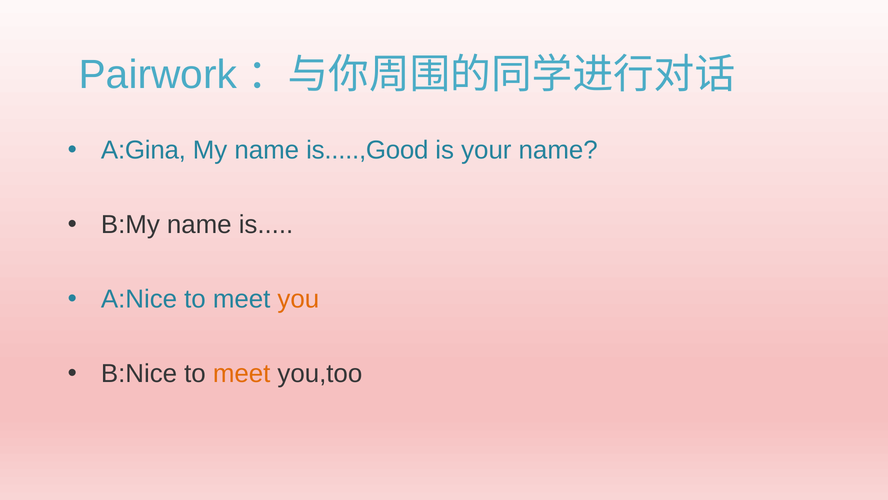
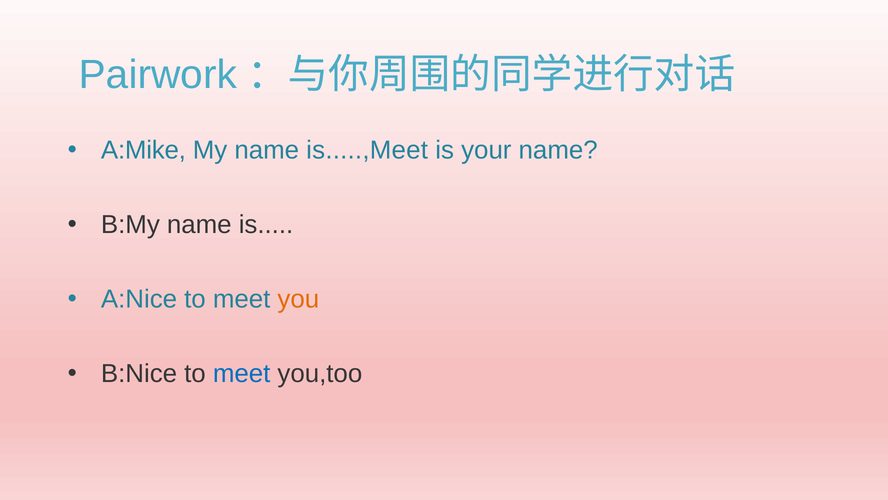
A:Gina: A:Gina -> A:Mike (143, 150)
is.....,Good: is.....,Good -> is.....,Meet (367, 150)
meet colour: orange -> blue (242, 373)
